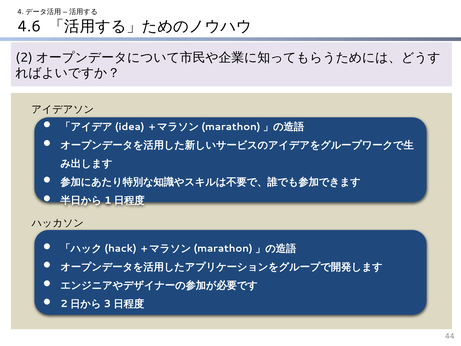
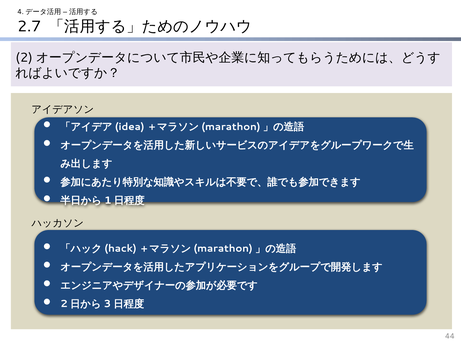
4.6: 4.6 -> 2.7 (29, 26)
